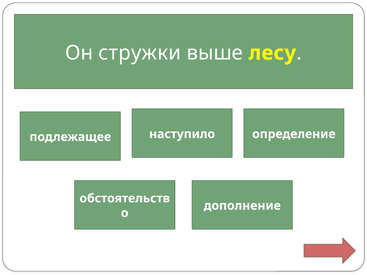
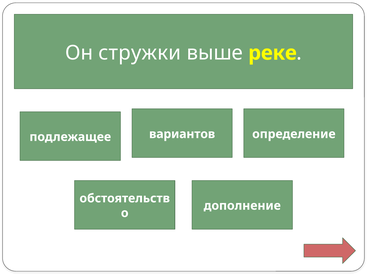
лесу: лесу -> реке (272, 53)
наступило: наступило -> вариантов (182, 134)
